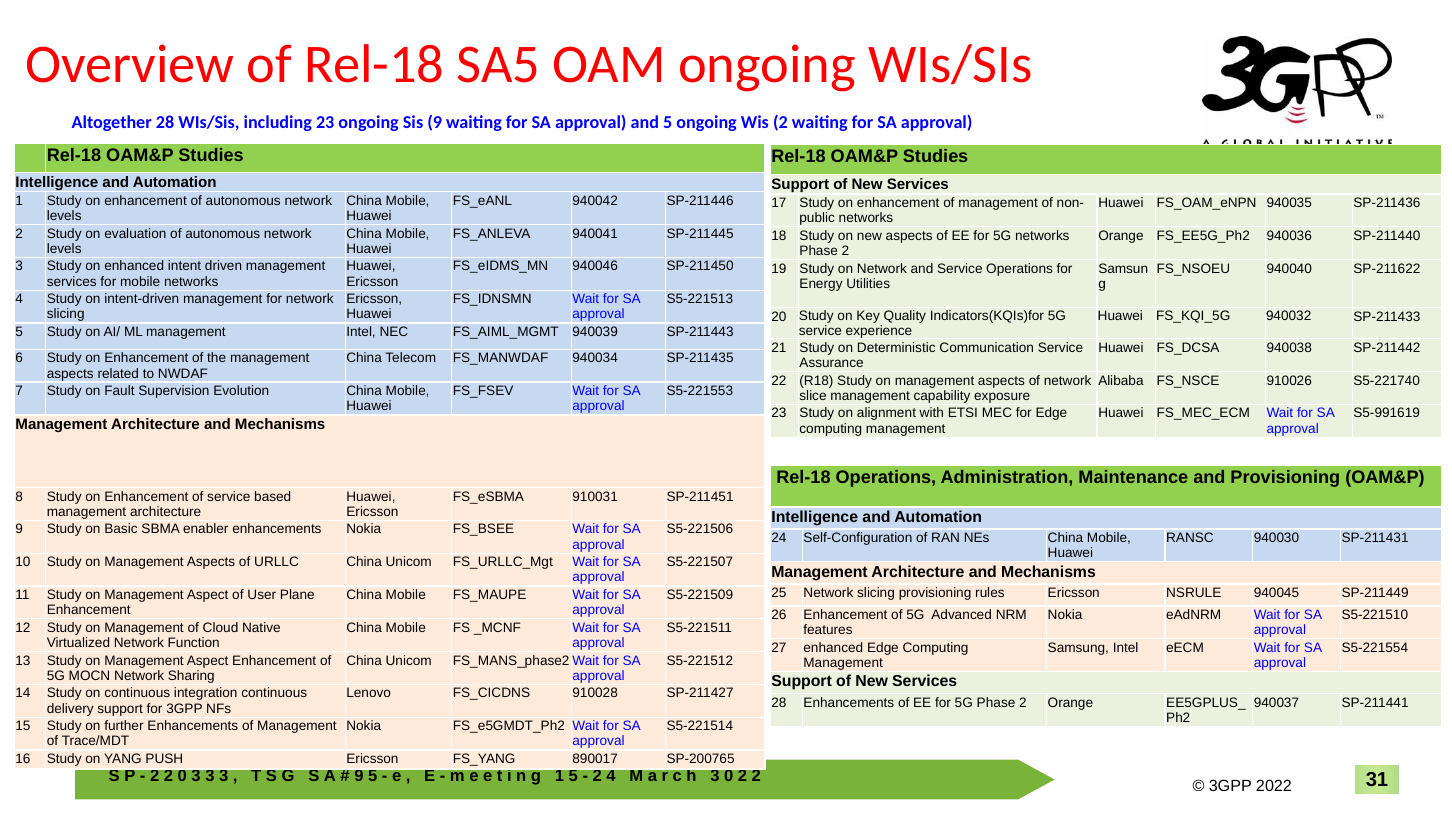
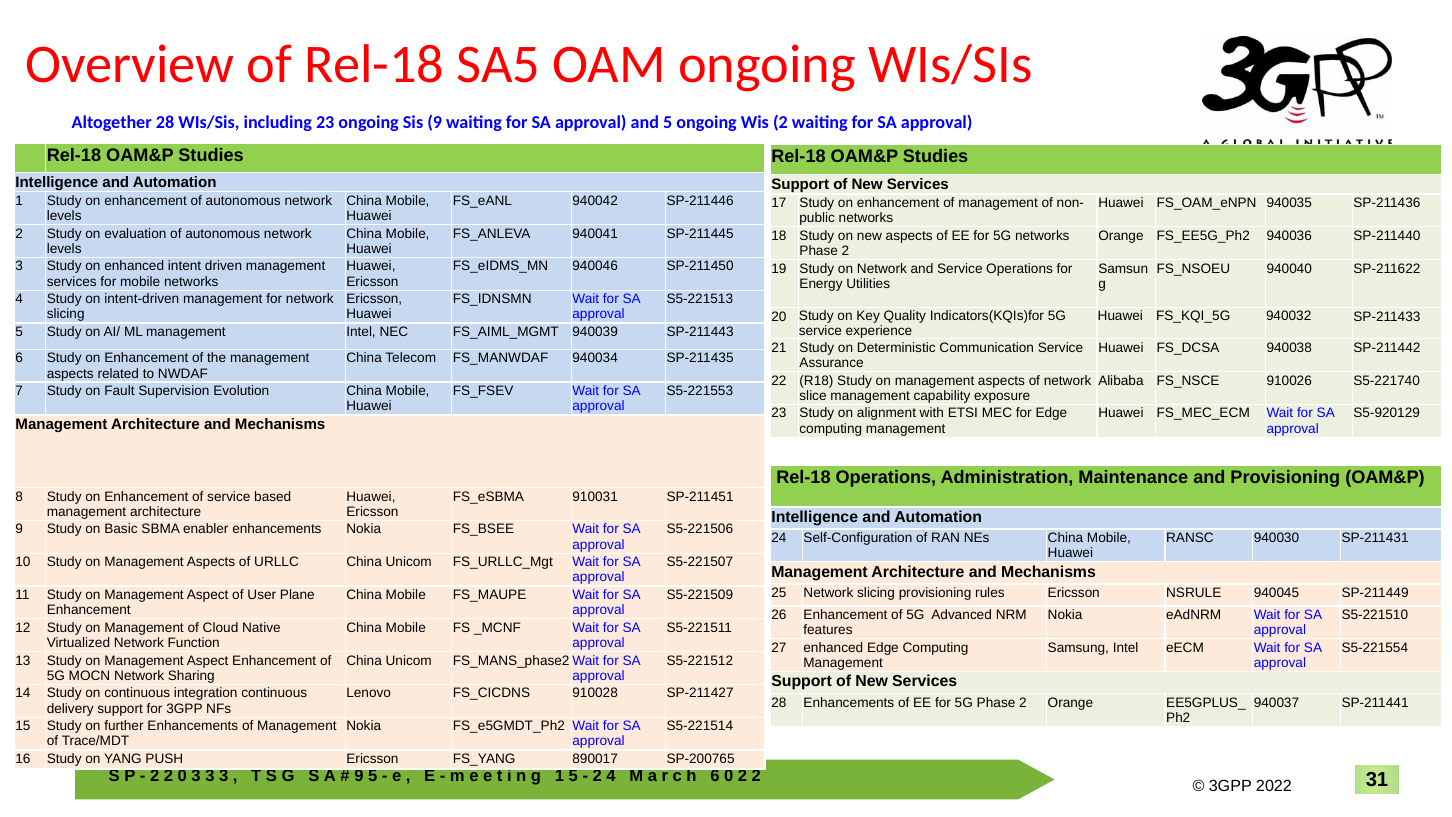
S5-991619: S5-991619 -> S5-920129 (1387, 413)
3: 3 -> 6 (715, 776)
